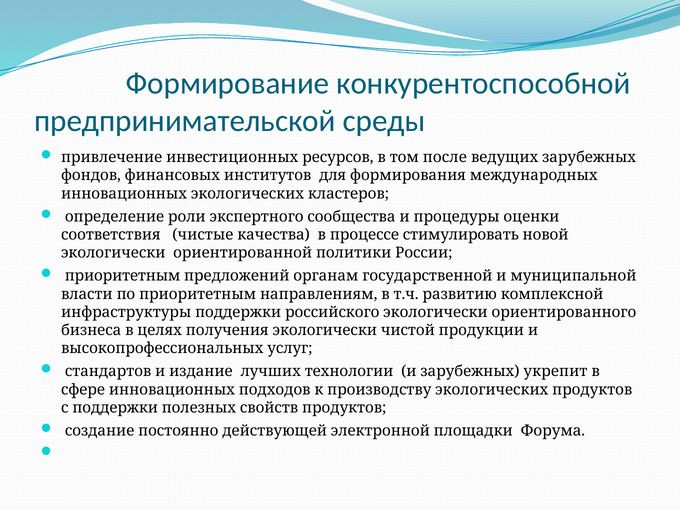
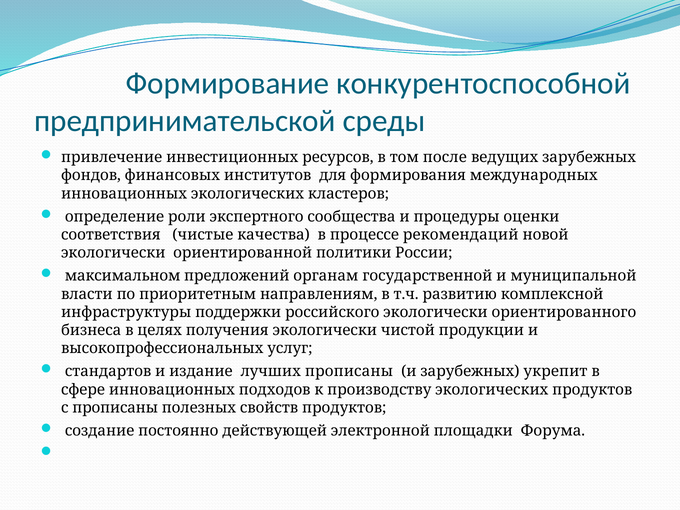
стимулировать: стимулировать -> рекомендаций (461, 235)
приоритетным: приоритетным -> максимальном (123, 276)
лучших технологии: технологии -> прописаны (349, 371)
с поддержки: поддержки -> прописаны (115, 408)
